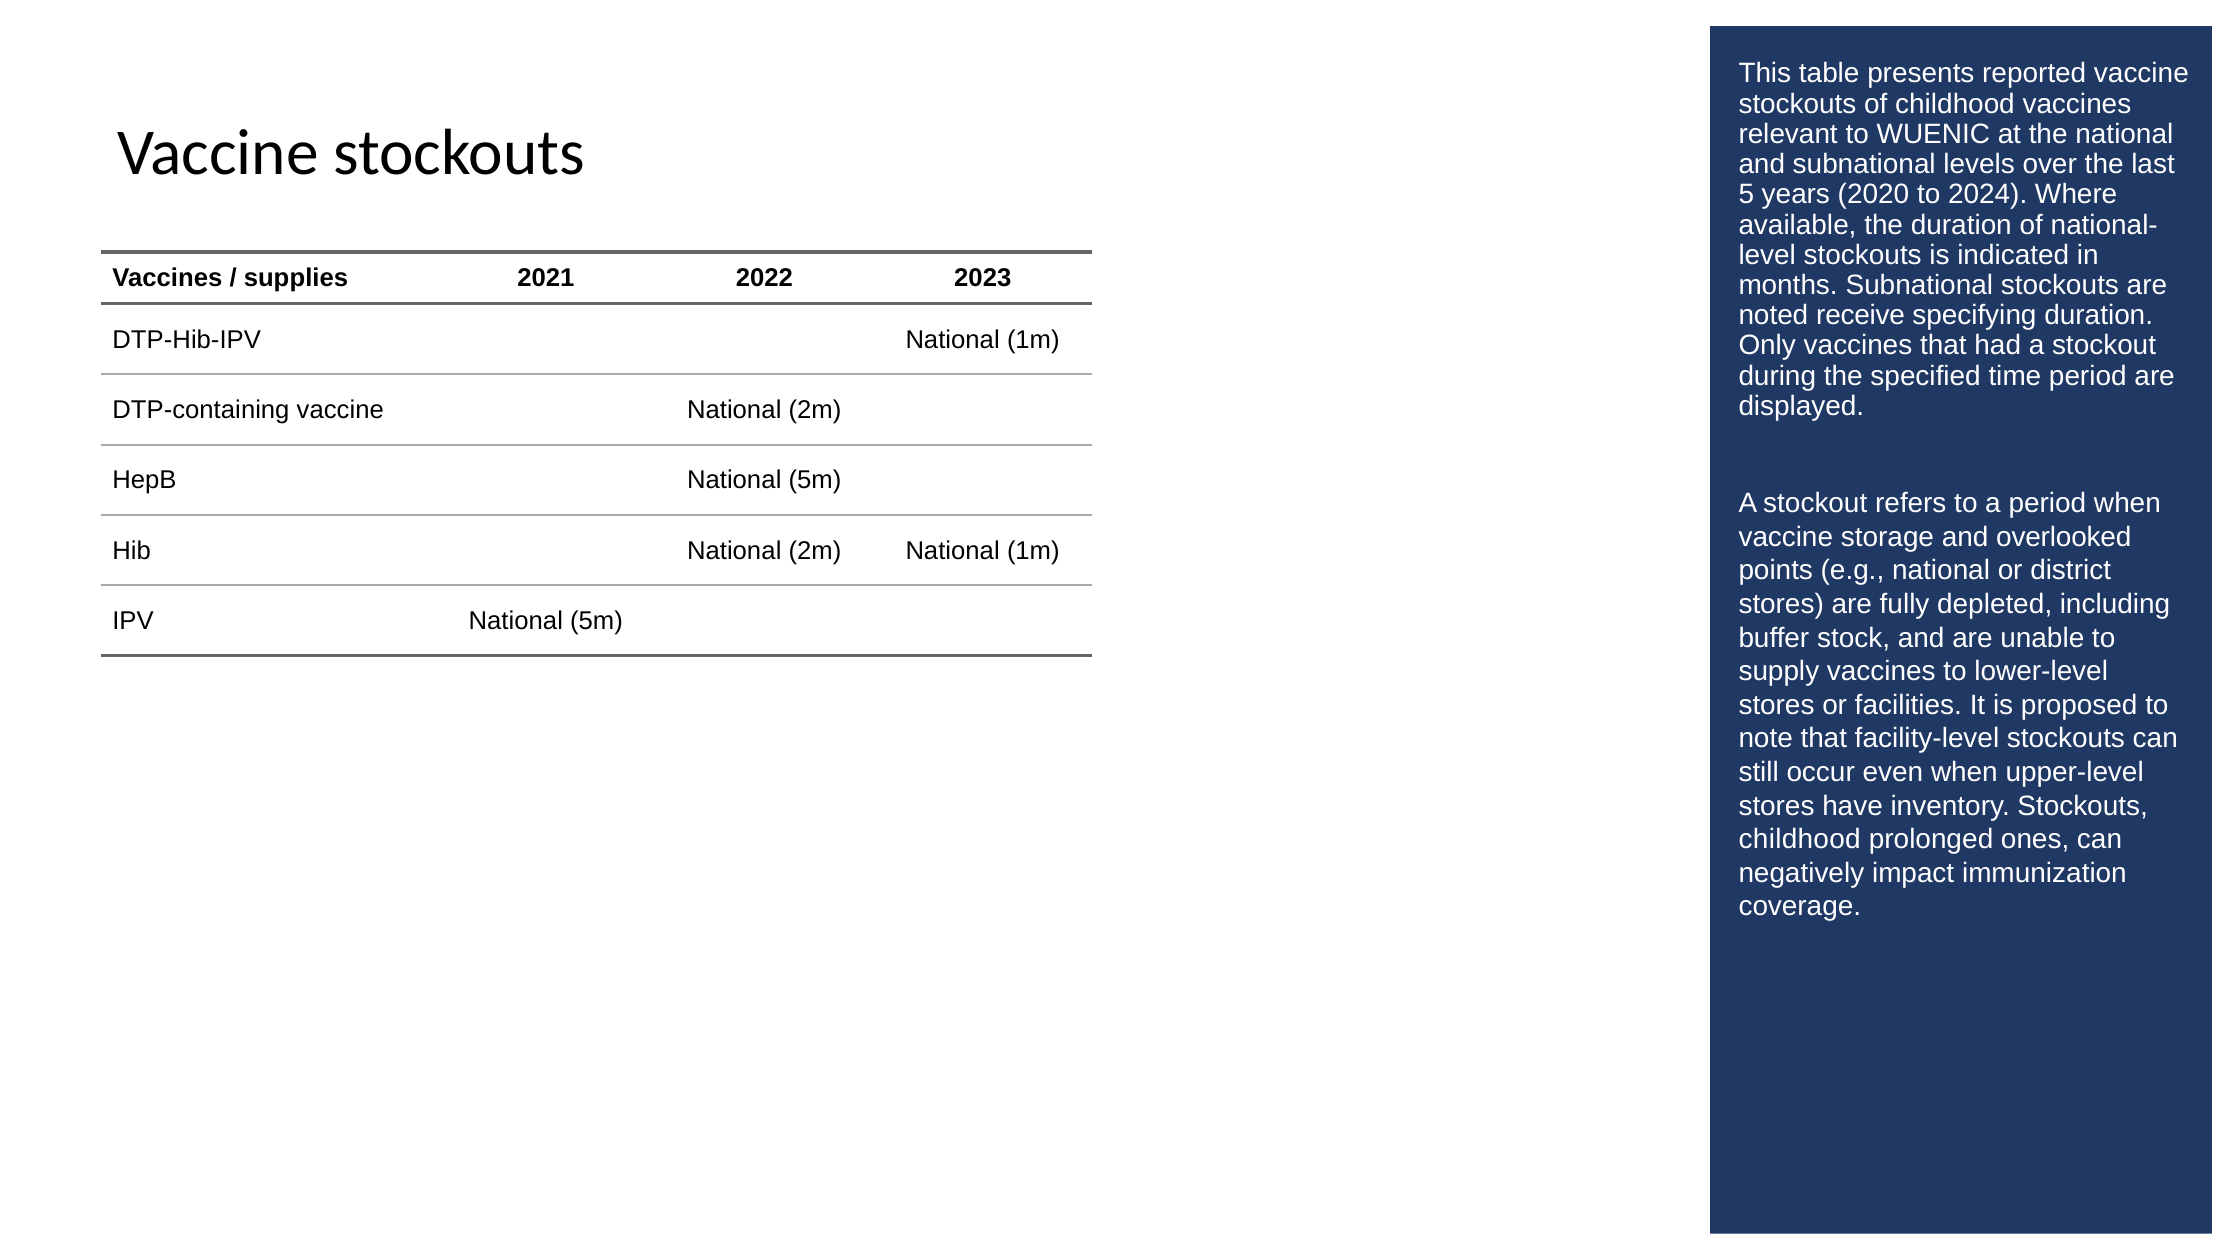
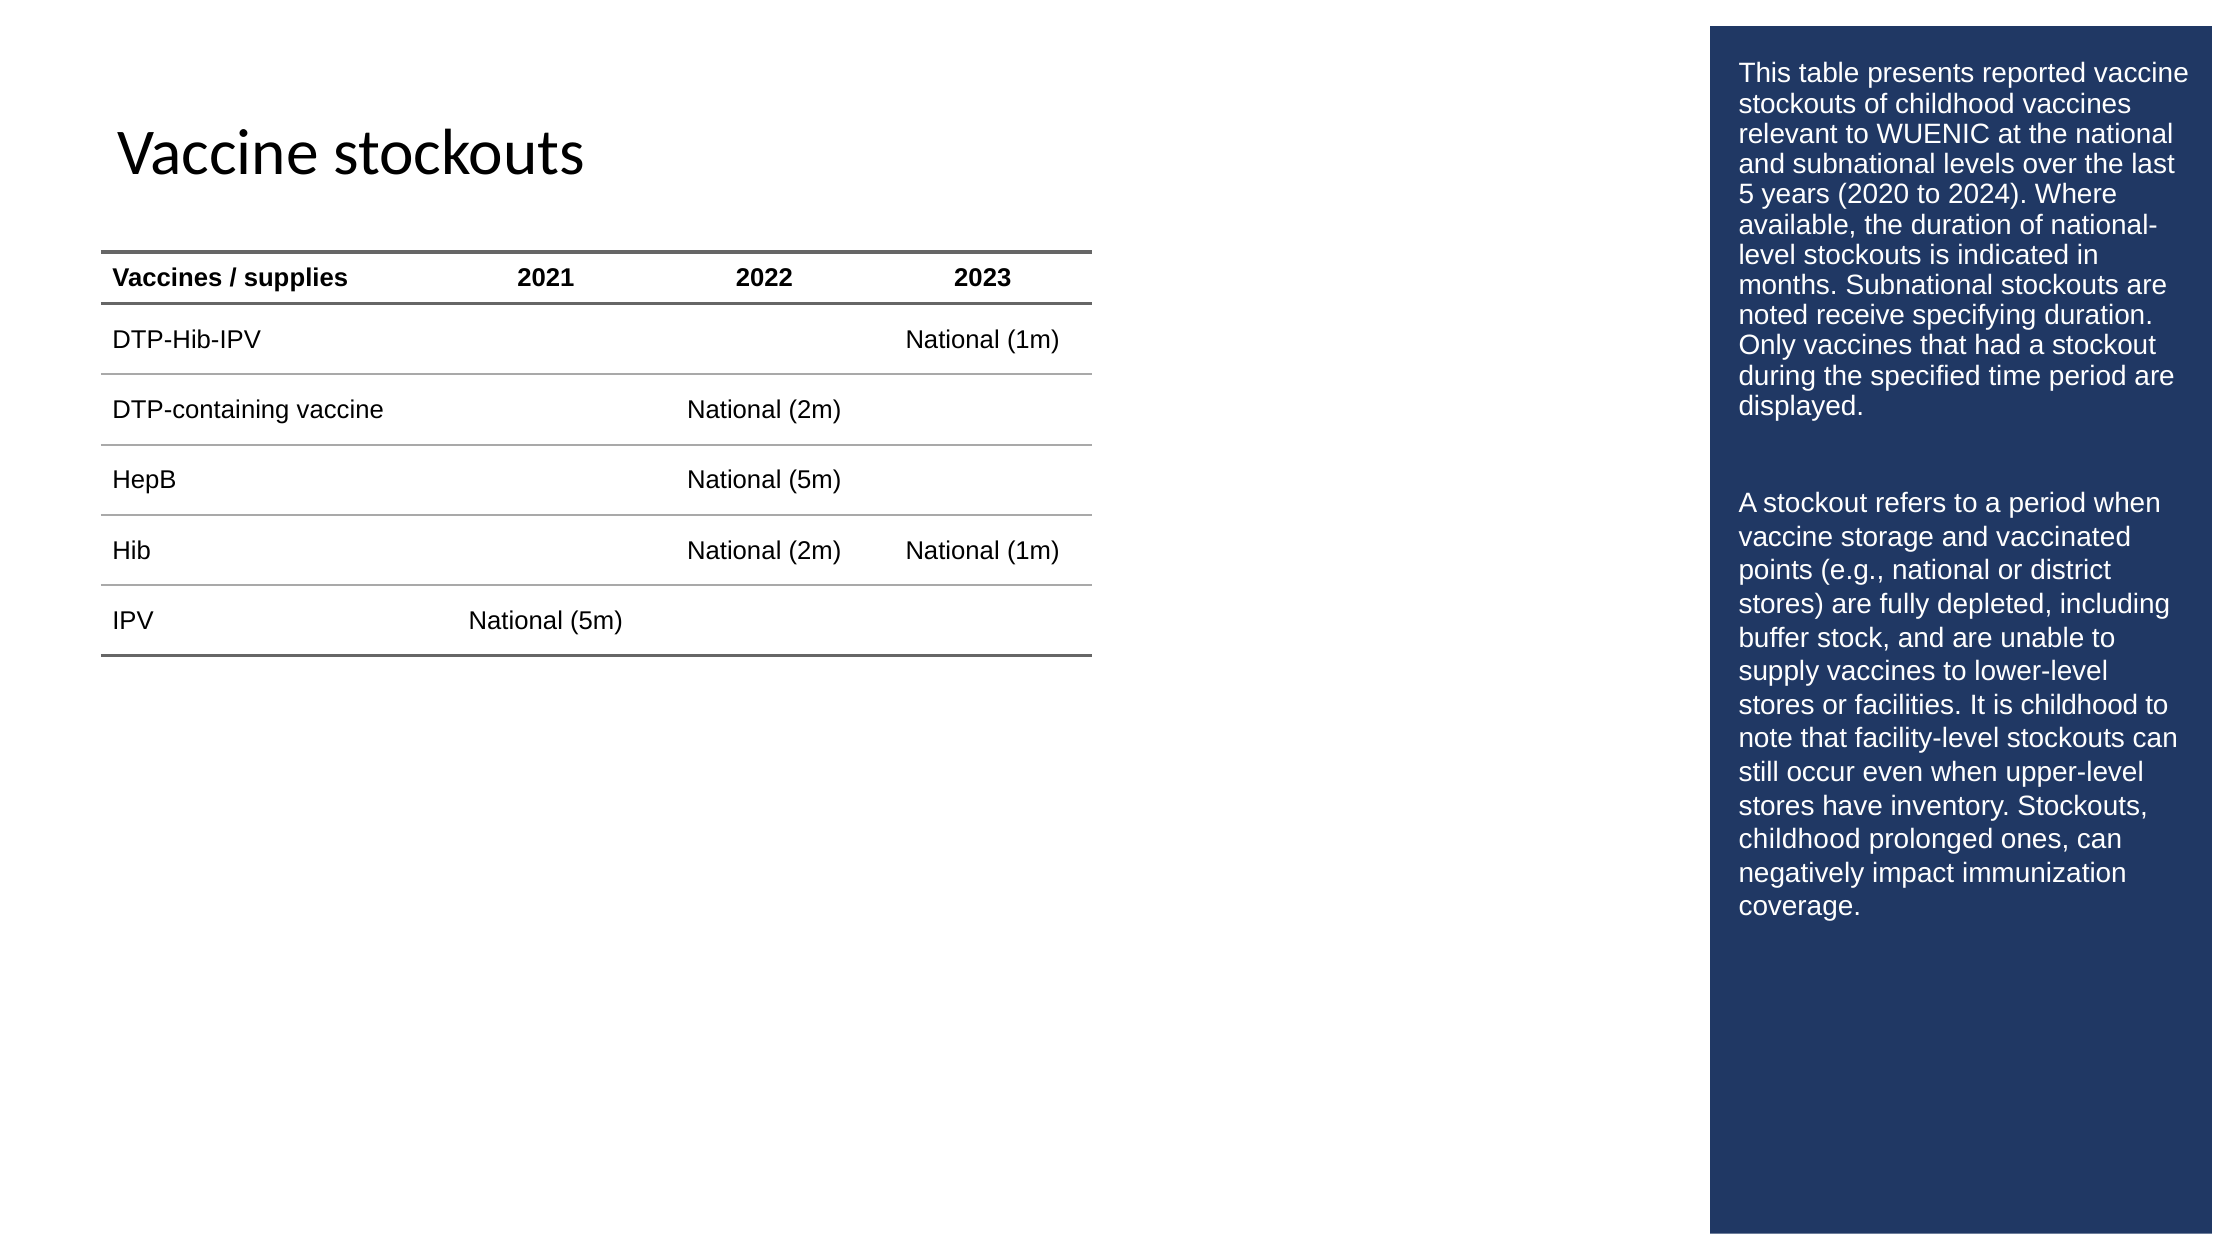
overlooked: overlooked -> vaccinated (2064, 537)
is proposed: proposed -> childhood (2079, 705)
